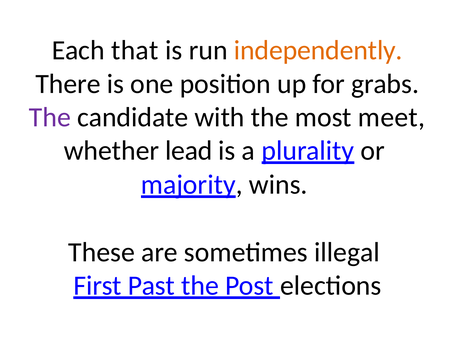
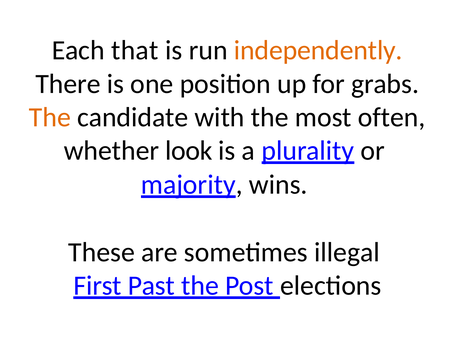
The colour: purple -> orange (50, 117)
meet: meet -> often (392, 117)
lead: lead -> look (189, 150)
